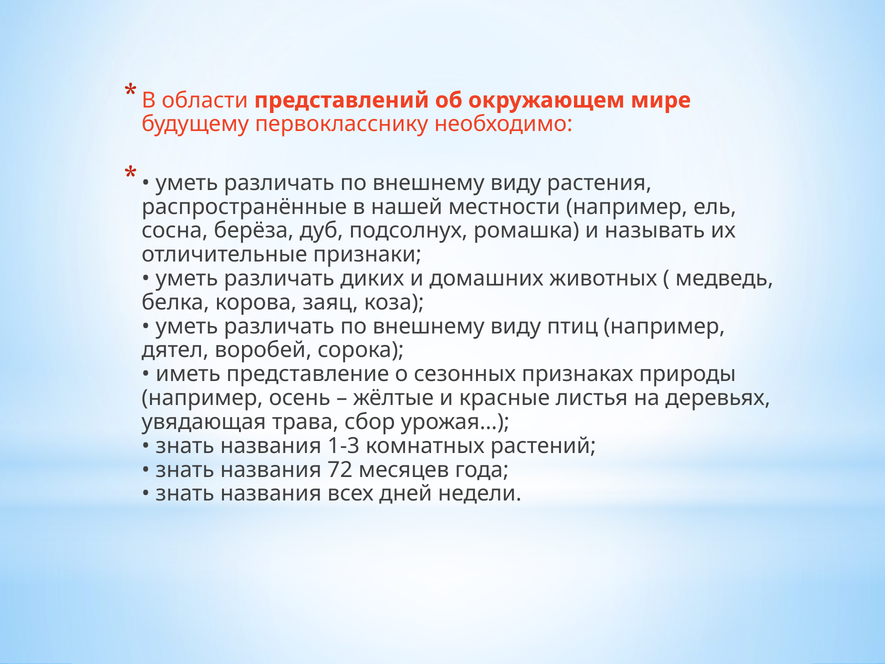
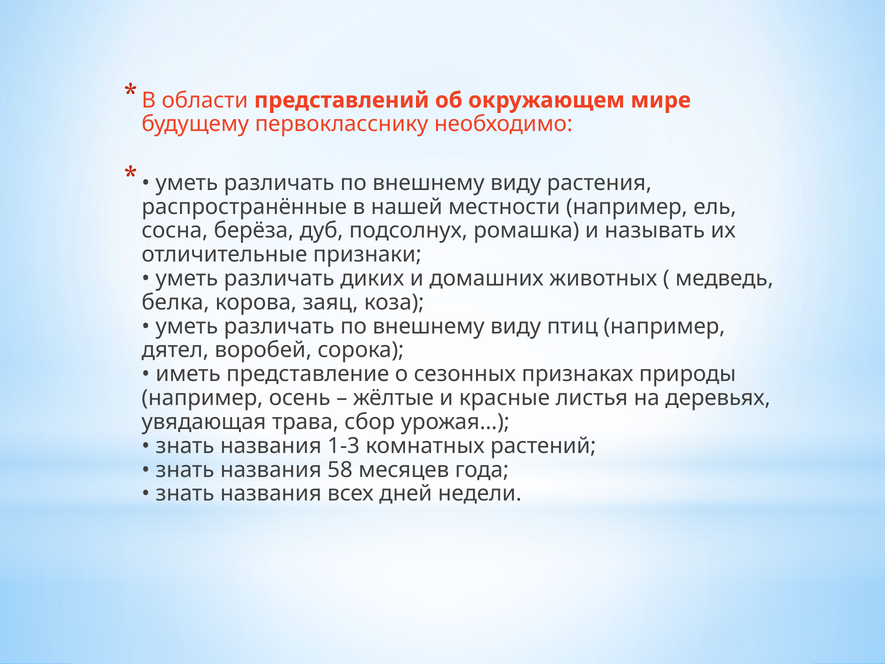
72: 72 -> 58 (340, 470)
